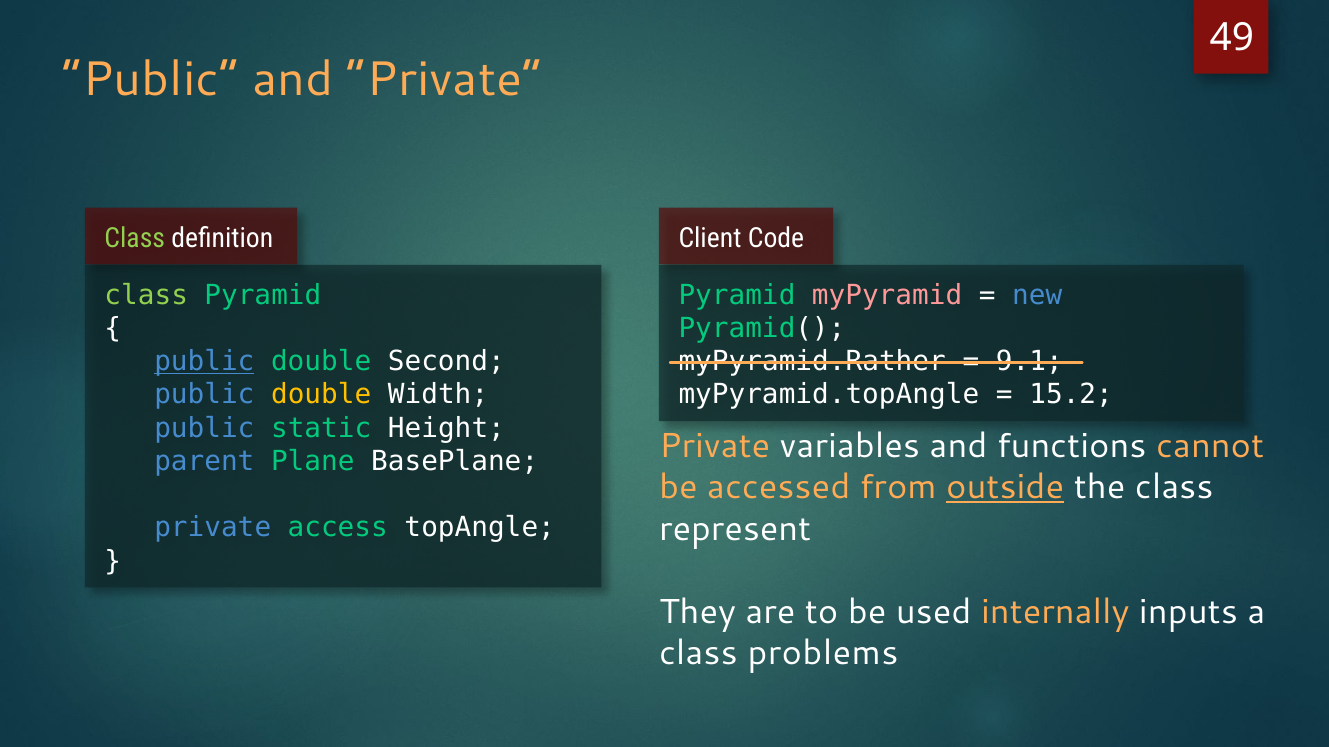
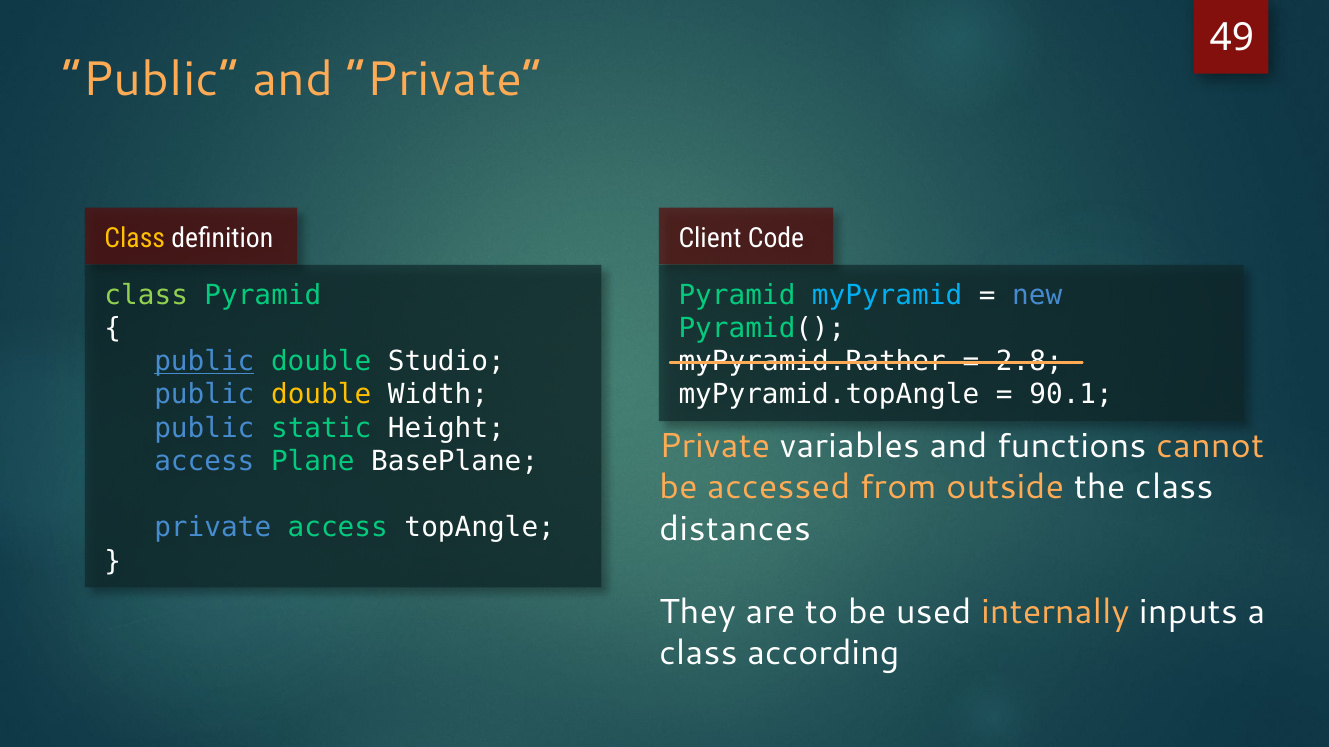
Class colour: light green -> yellow (135, 238)
myPyramid colour: pink -> light blue (887, 295)
Second: Second -> Studio (446, 362)
9.1: 9.1 -> 2.8 (1029, 362)
15.2: 15.2 -> 90.1 (1071, 395)
parent: parent -> access (204, 462)
outside underline: present -> none (1005, 488)
represent: represent -> distances (735, 529)
problems: problems -> according (823, 654)
